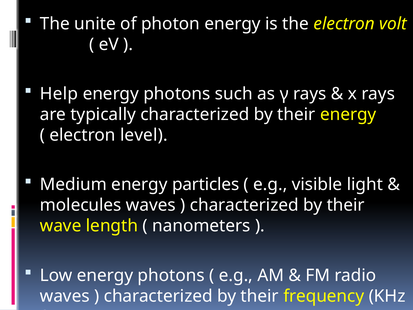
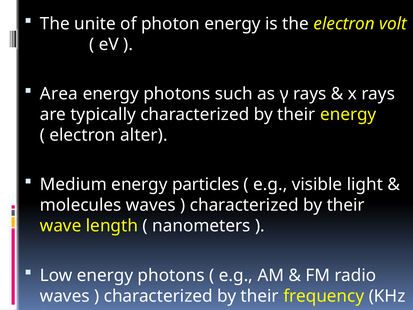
Help: Help -> Area (59, 94)
level: level -> alter (144, 135)
